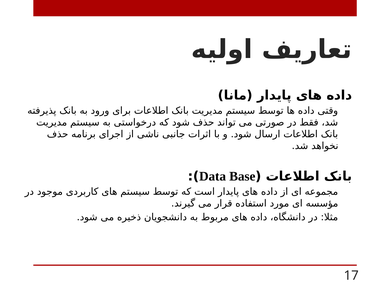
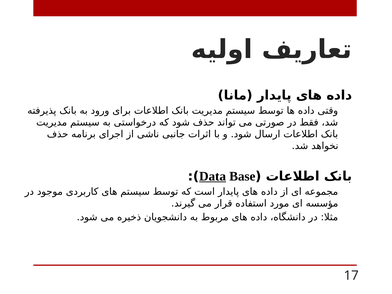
Data underline: none -> present (213, 176)
